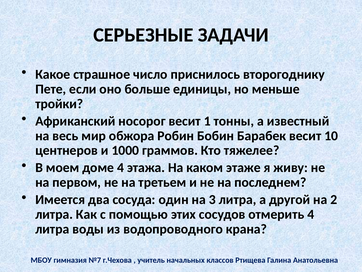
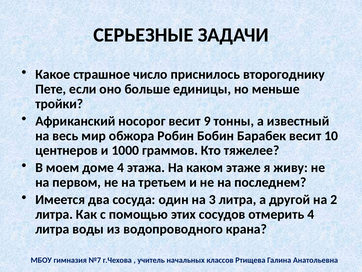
1: 1 -> 9 (207, 121)
